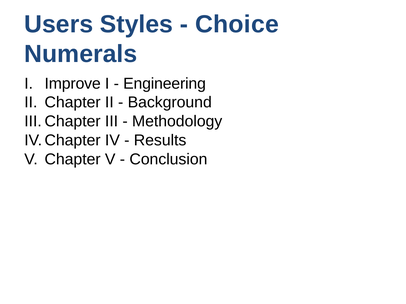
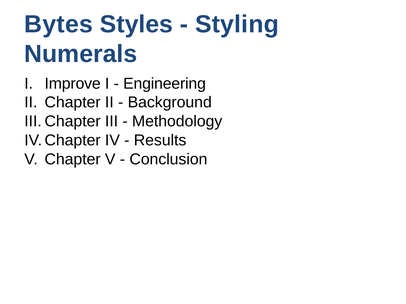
Users: Users -> Bytes (59, 24)
Choice: Choice -> Styling (237, 24)
